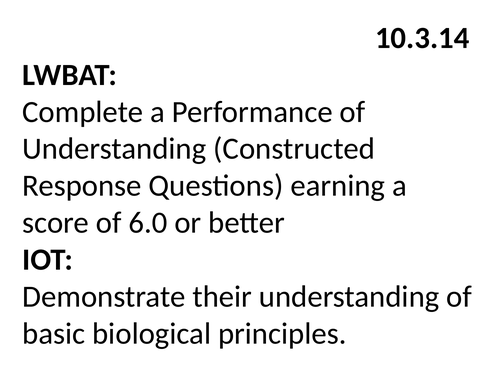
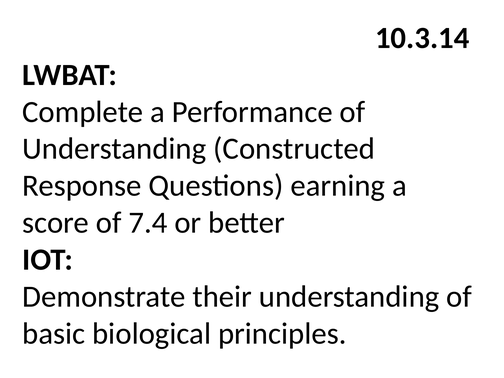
6.0: 6.0 -> 7.4 (148, 223)
